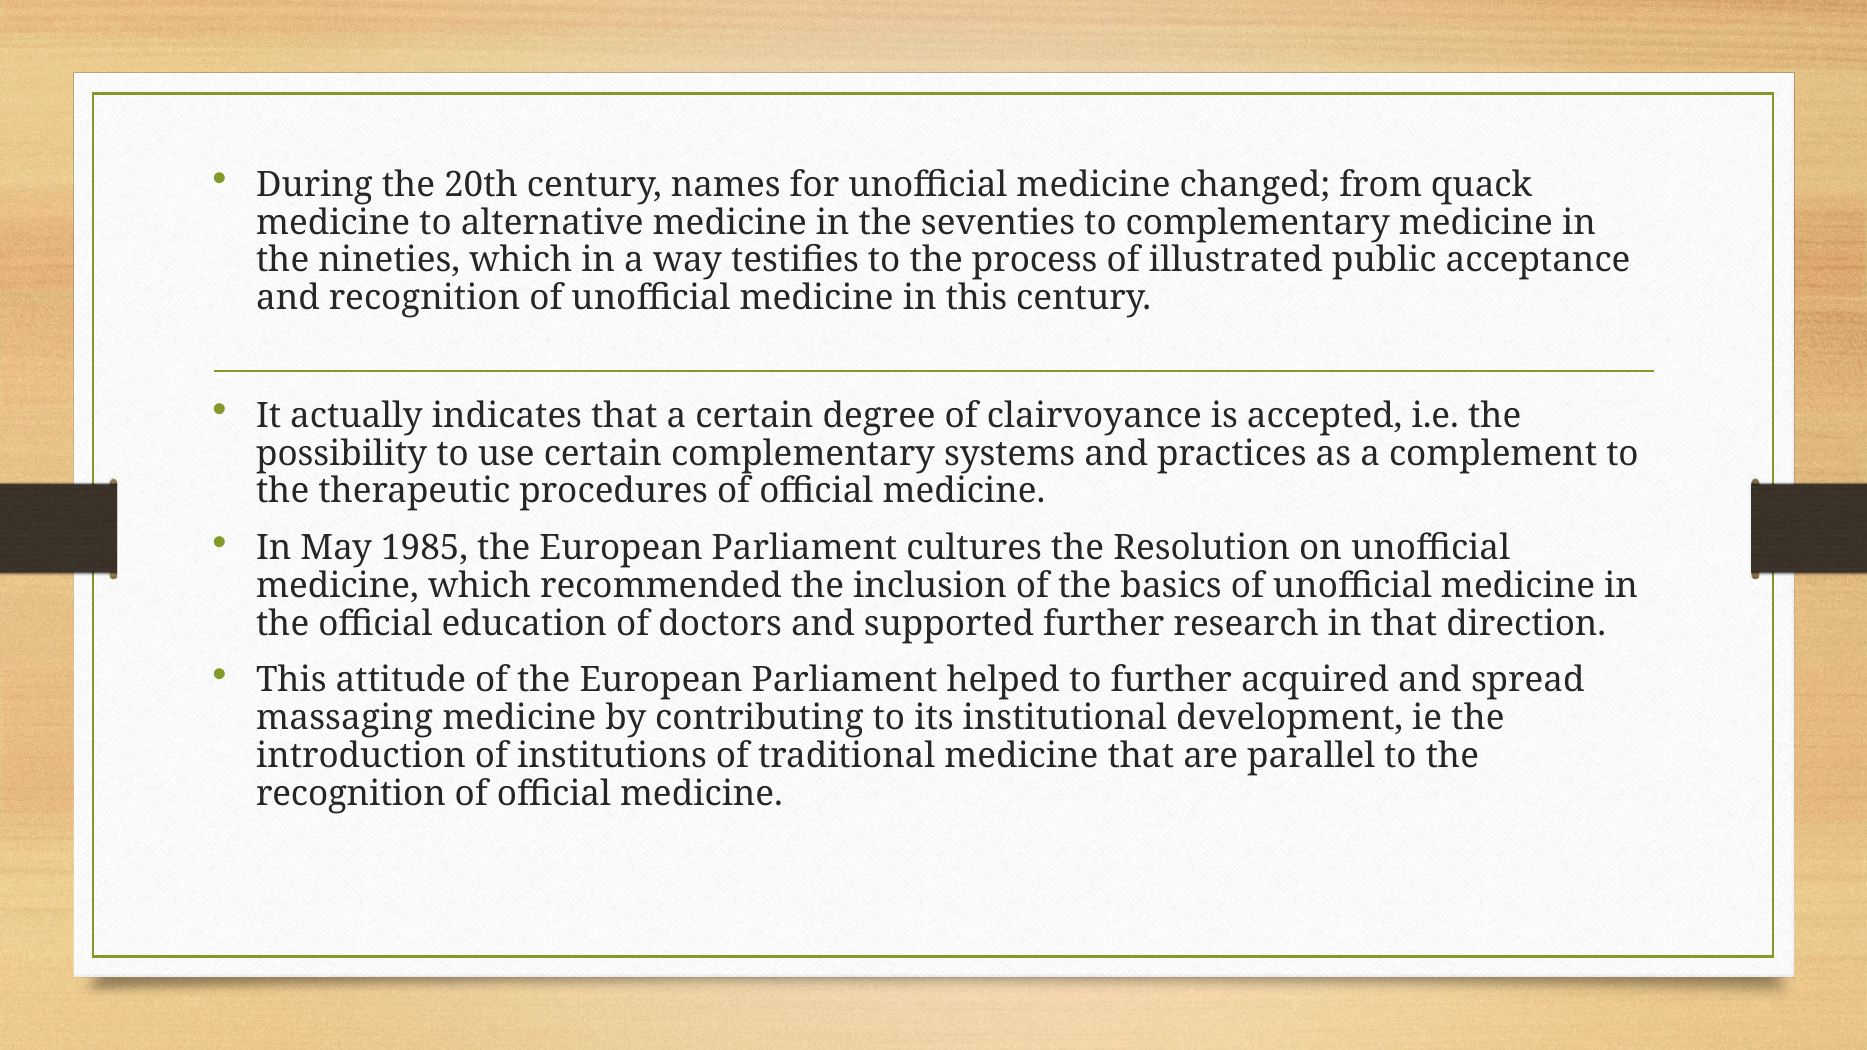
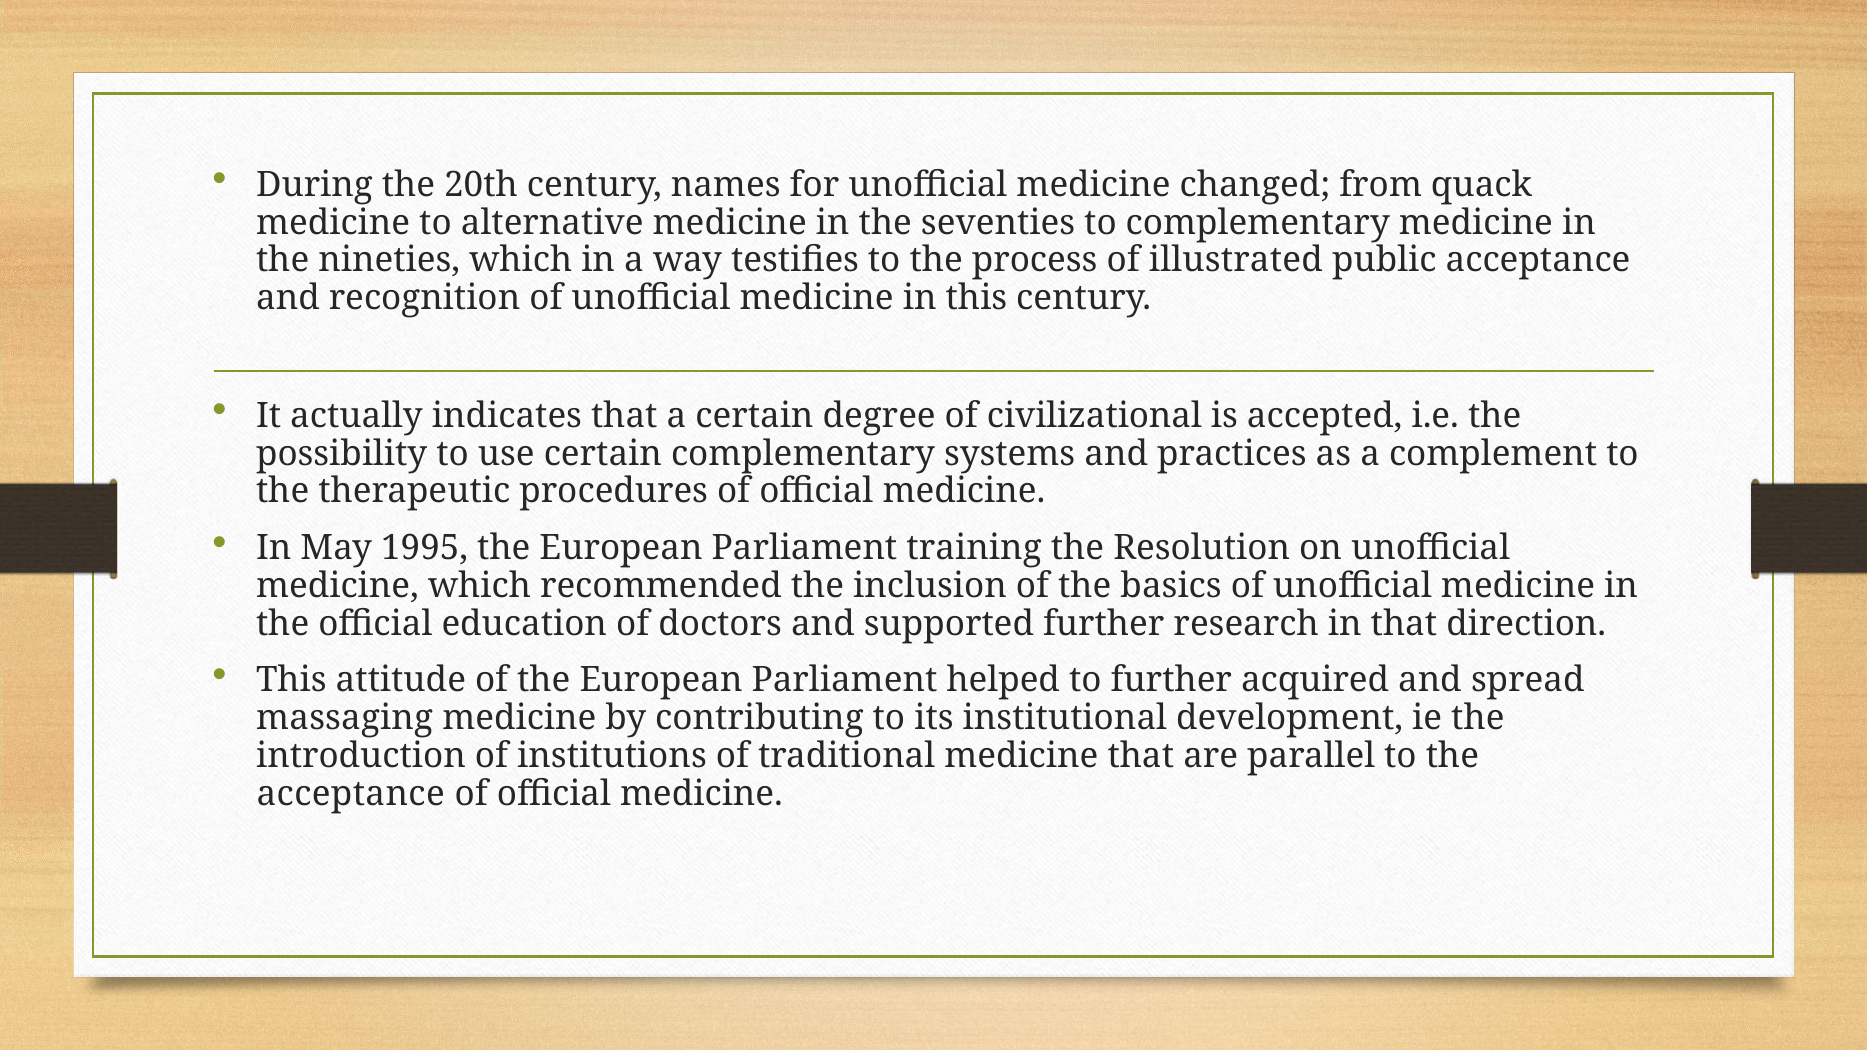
clairvoyance: clairvoyance -> civilizational (1094, 416)
1985: 1985 -> 1995 (425, 548)
cultures: cultures -> training (974, 548)
recognition: recognition -> acceptance (351, 794)
